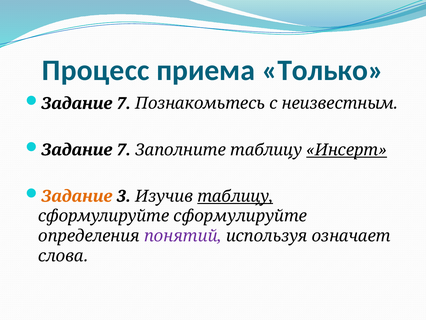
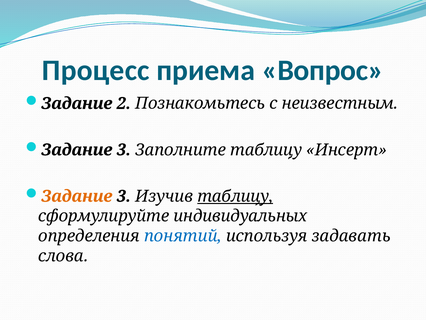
Только: Только -> Вопрос (323, 70)
7: 7 -> 2 (124, 103)
7: 7 -> 3 (124, 150)
Инсерт underline: present -> none (347, 150)
сформулируйте сформулируйте: сформулируйте -> индивидуальных (240, 216)
понятий colour: purple -> blue (183, 236)
означает: означает -> задавать (351, 236)
